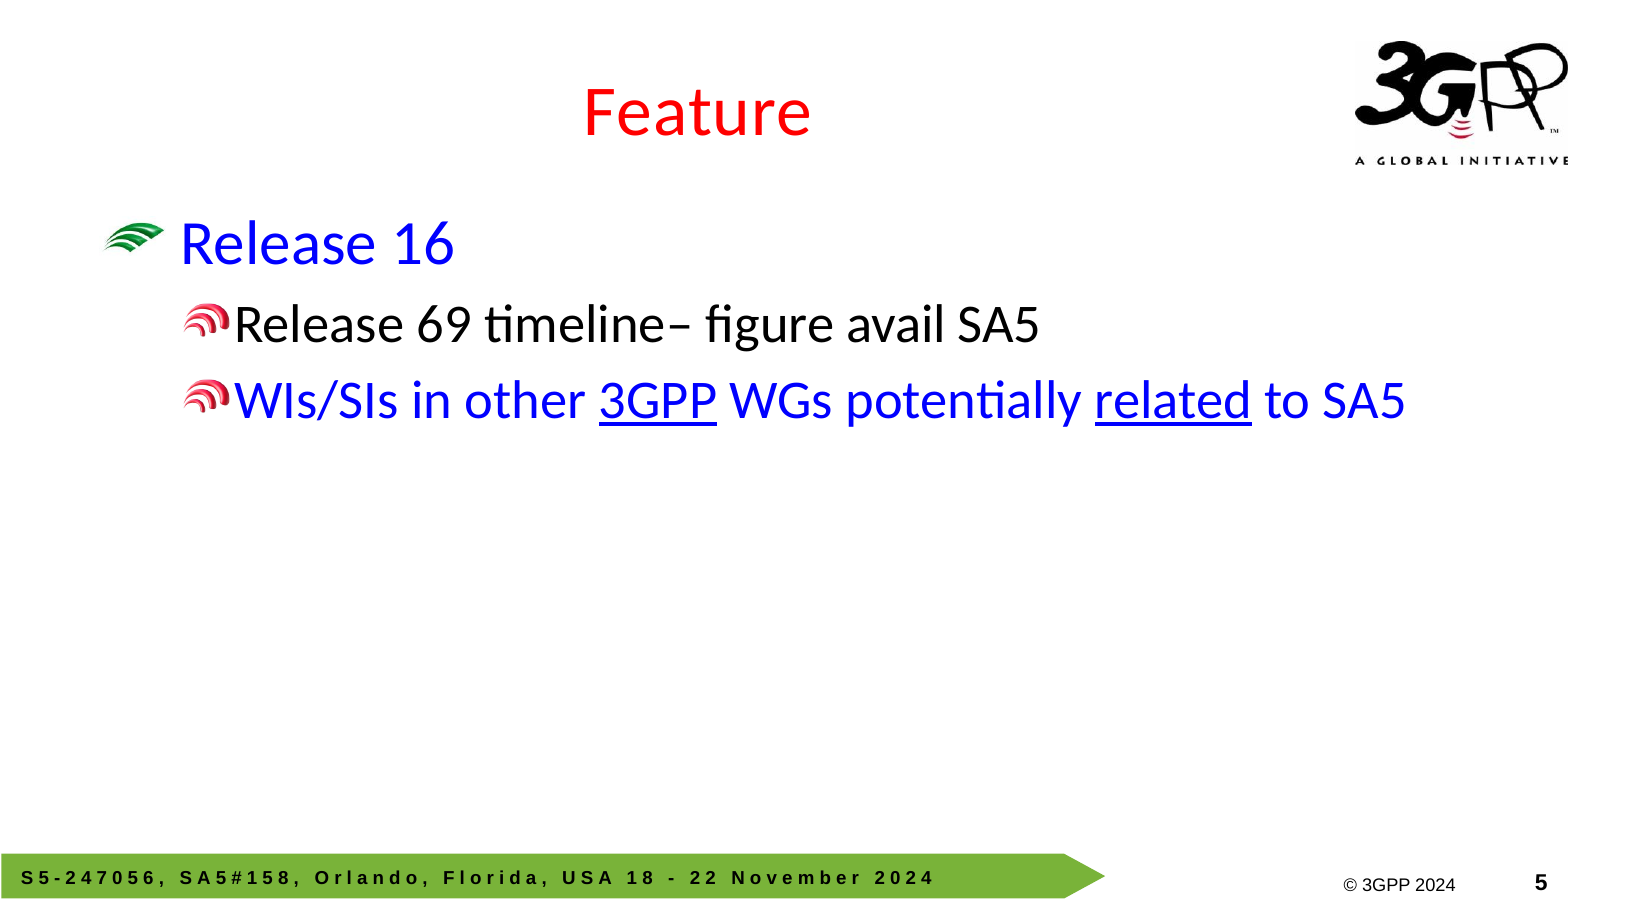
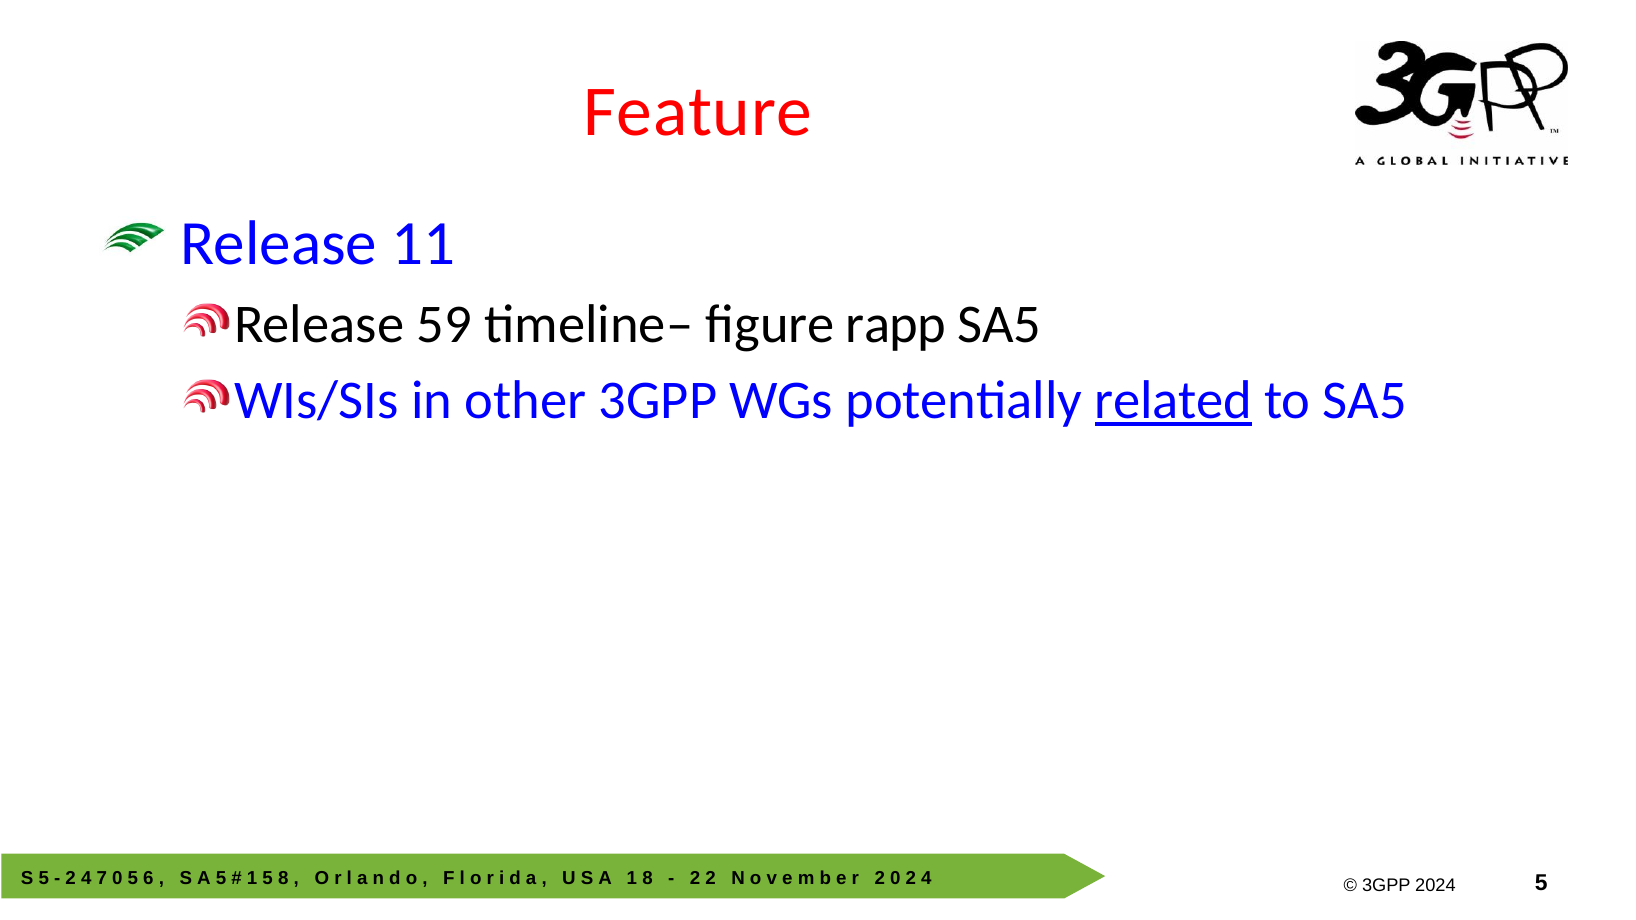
16: 16 -> 11 (423, 243)
69: 69 -> 59 (444, 324)
avail: avail -> rapp (896, 324)
3GPP underline: present -> none (658, 401)
